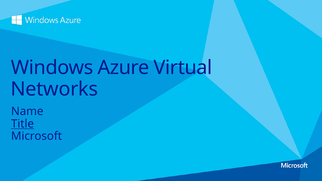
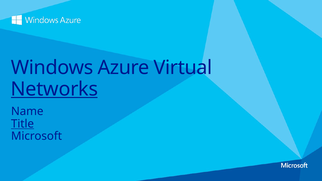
Networks underline: none -> present (54, 89)
